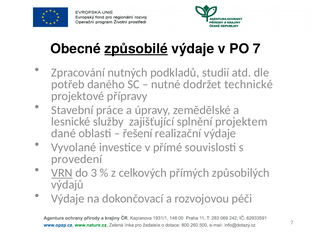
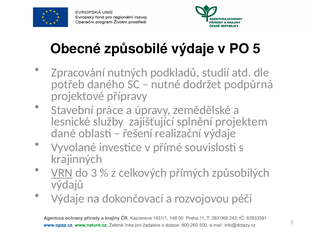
způsobilé underline: present -> none (136, 49)
PO 7: 7 -> 5 (257, 49)
technické: technické -> podpůrná (249, 84)
provedení: provedení -> krajinných (77, 159)
